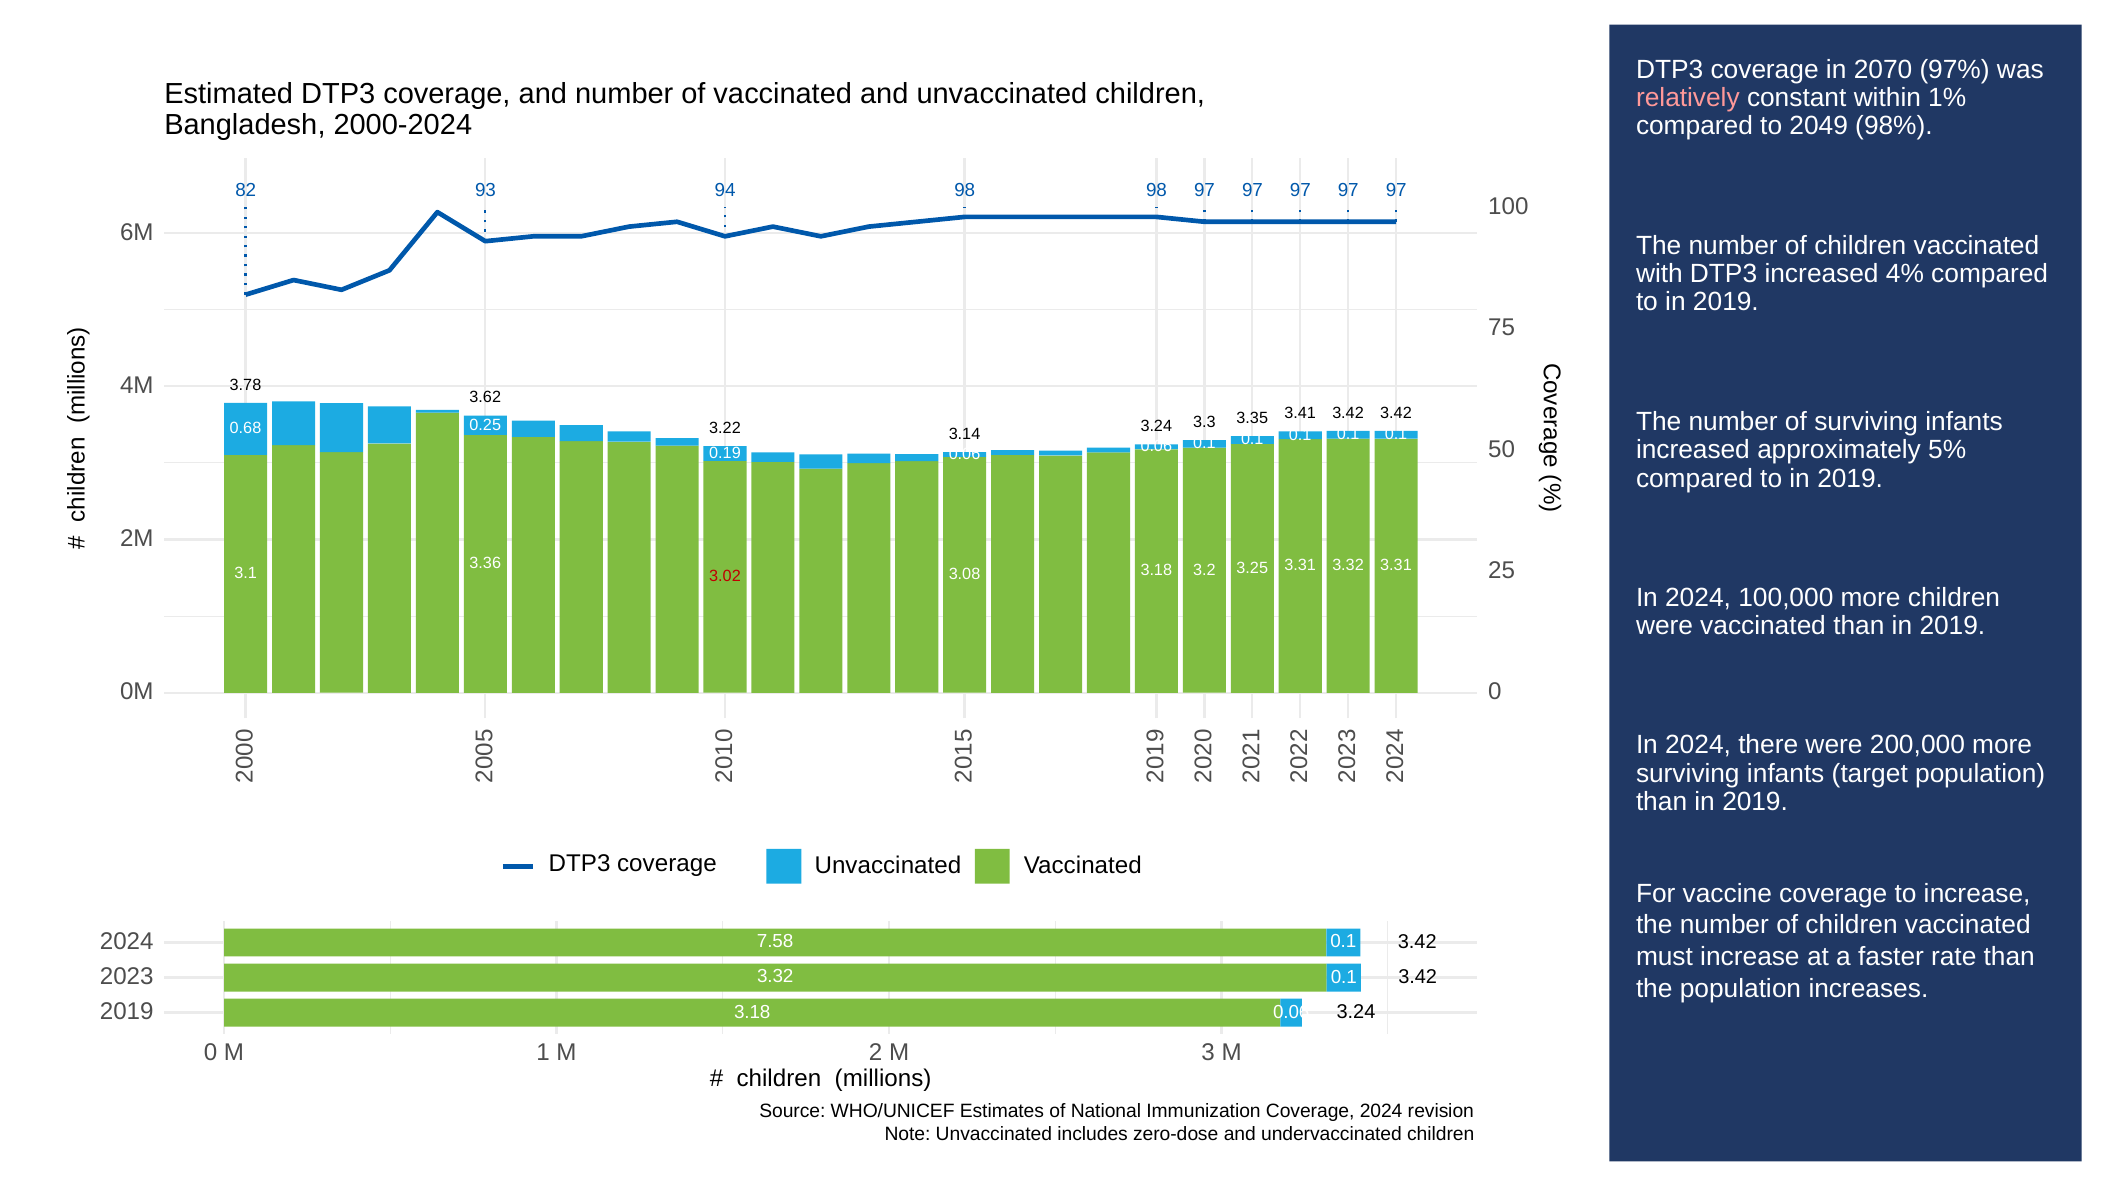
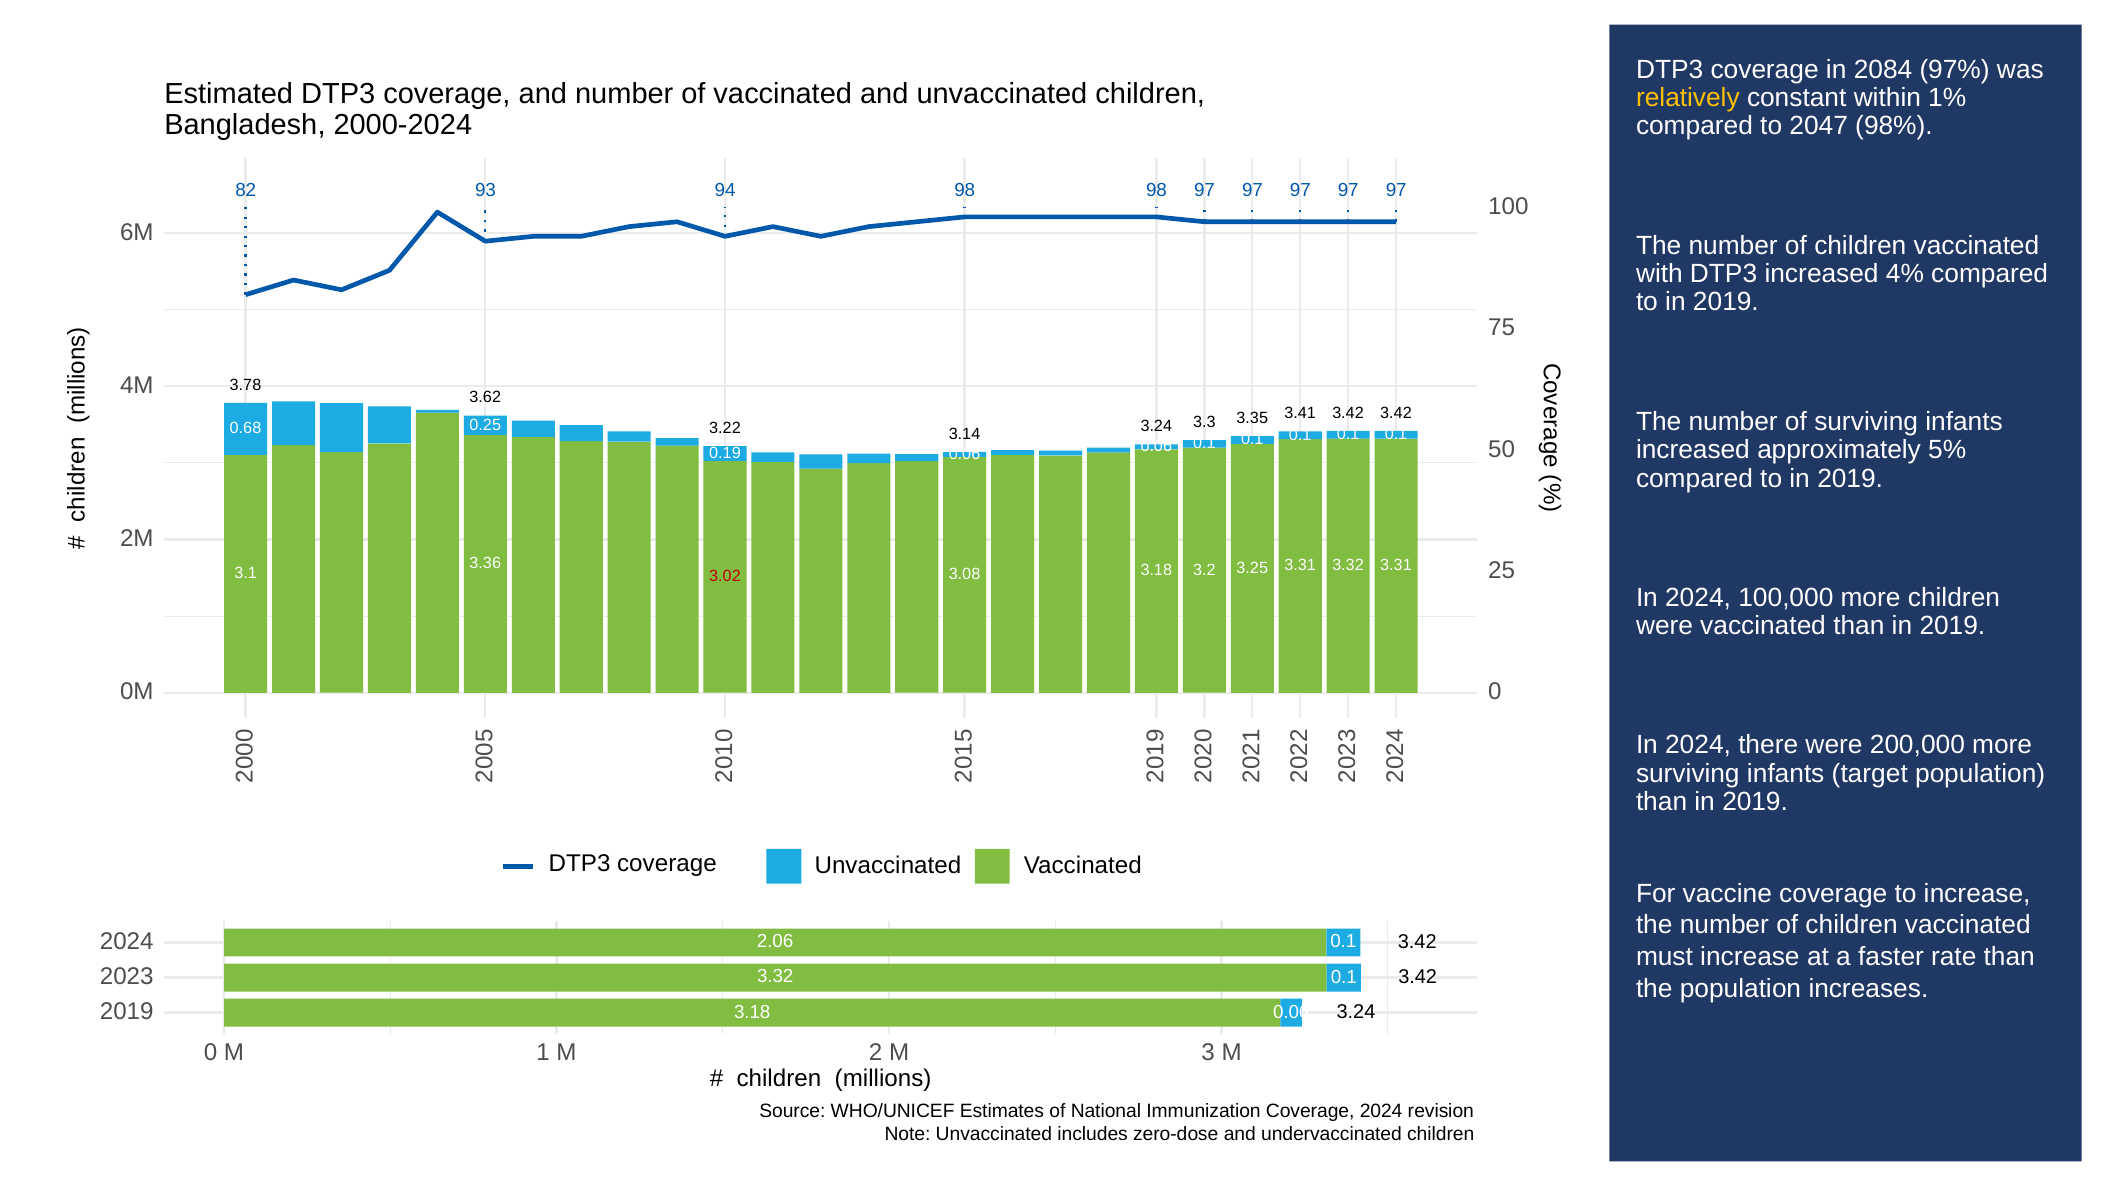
2070: 2070 -> 2084 (1883, 69)
relatively colour: pink -> yellow (1688, 98)
2049: 2049 -> 2047 (1819, 126)
7.58: 7.58 -> 2.06 (775, 941)
